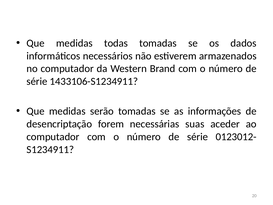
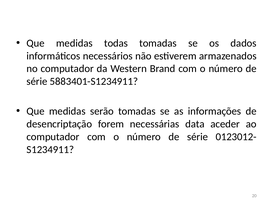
1433106-S1234911: 1433106-S1234911 -> 5883401-S1234911 (94, 81)
suas: suas -> data (195, 124)
